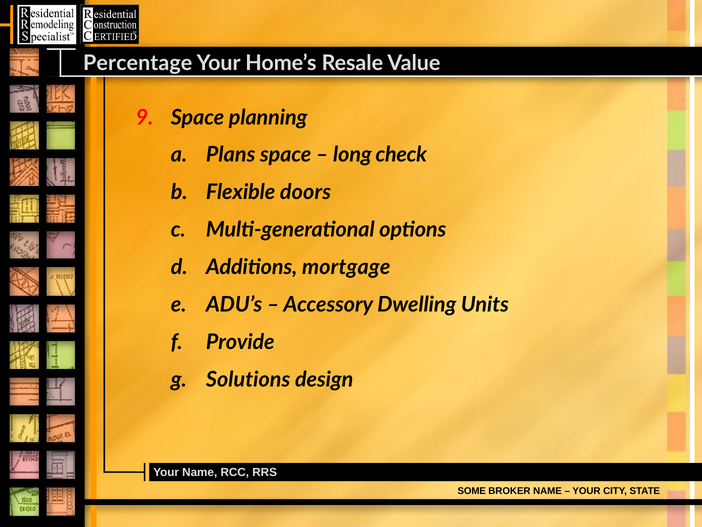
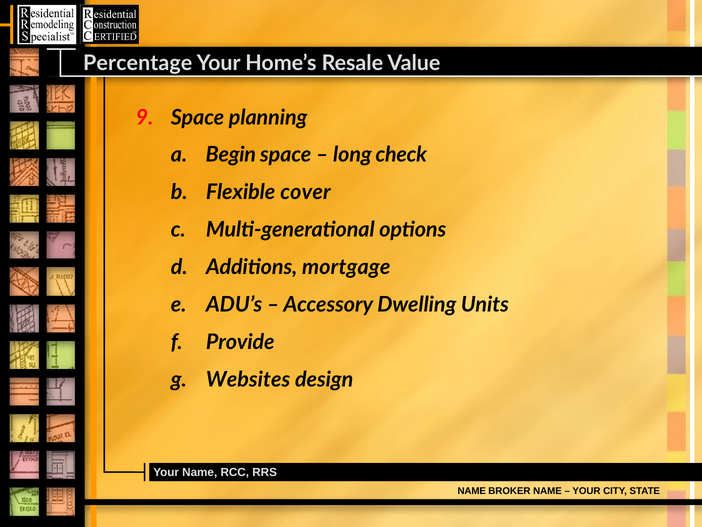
Plans: Plans -> Begin (231, 155)
doors: doors -> cover (305, 192)
Solutions: Solutions -> Websites (248, 379)
SOME: SOME -> NAME (472, 490)
